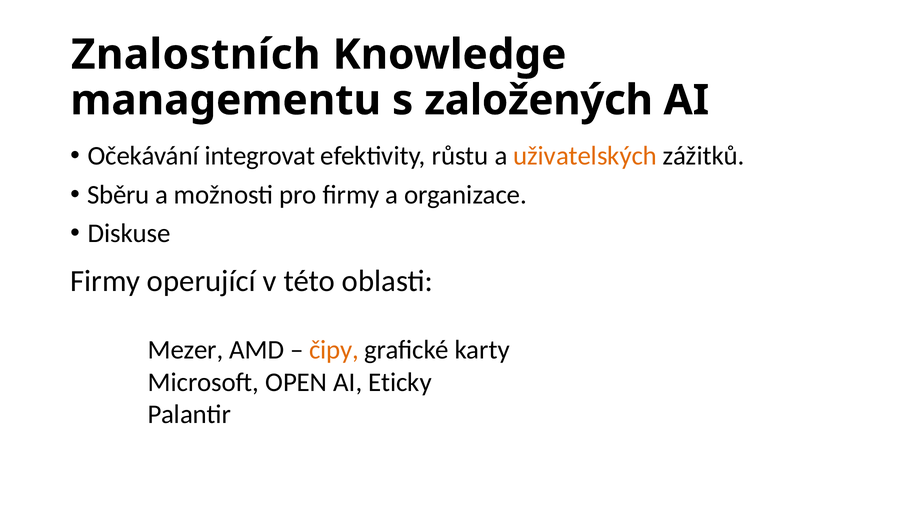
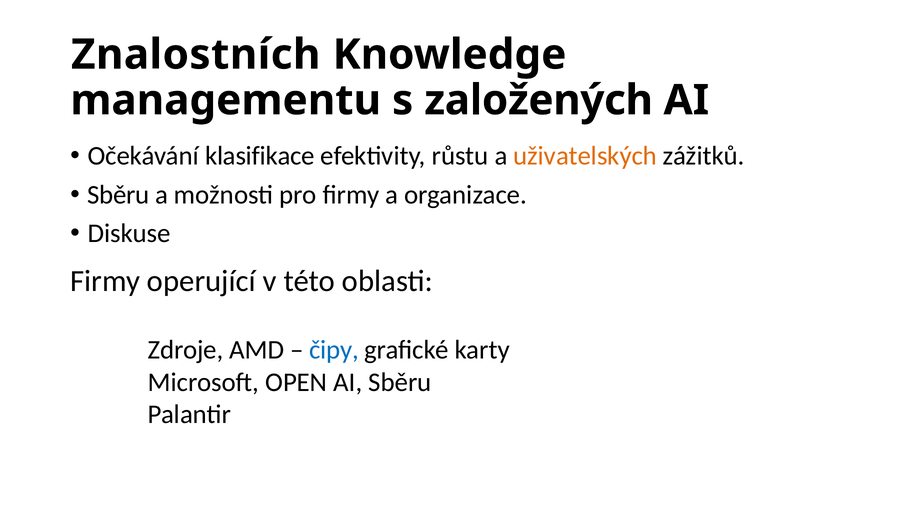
integrovat: integrovat -> klasifikace (260, 156)
Mezer: Mezer -> Zdroje (186, 350)
čipy colour: orange -> blue (334, 350)
AI Eticky: Eticky -> Sběru (400, 382)
